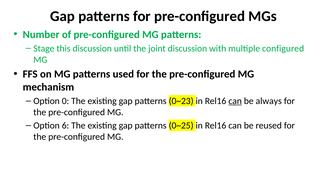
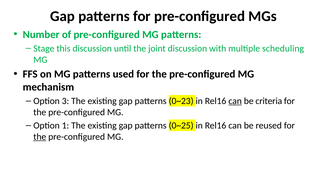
configured: configured -> scheduling (283, 48)
0: 0 -> 3 (65, 101)
always: always -> criteria (269, 101)
6: 6 -> 1 (65, 126)
the underline: none -> present (40, 137)
